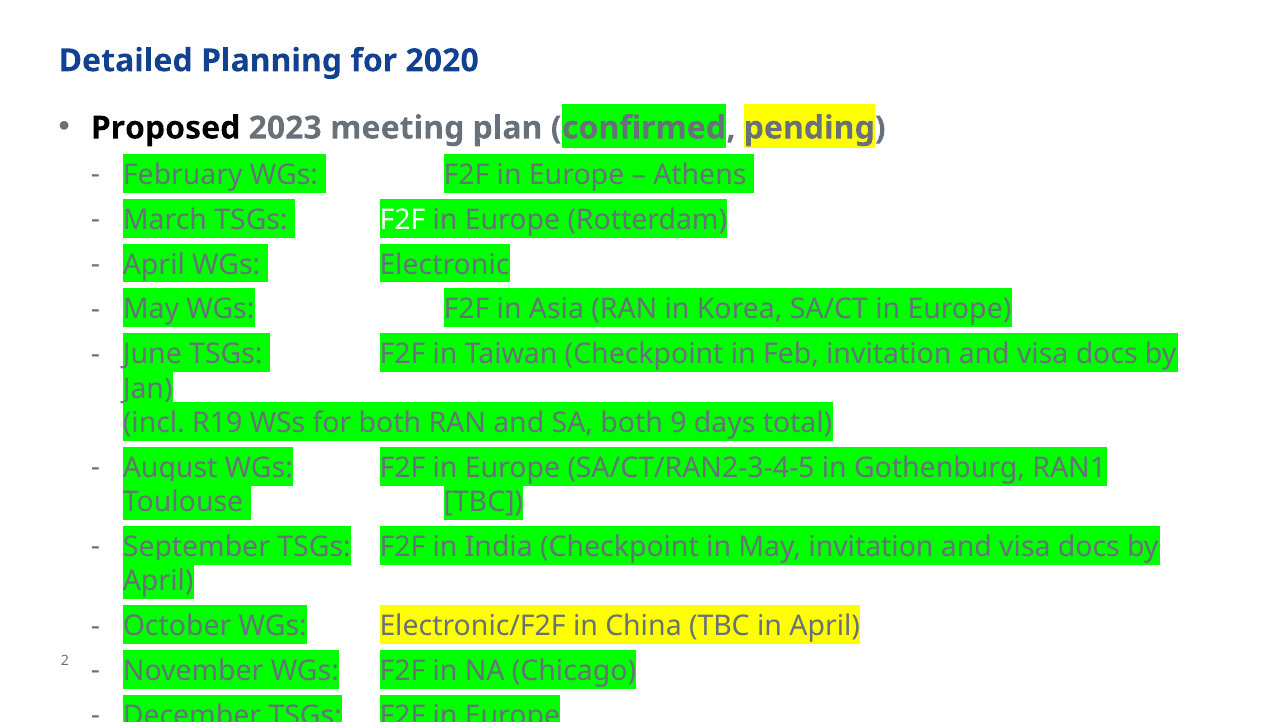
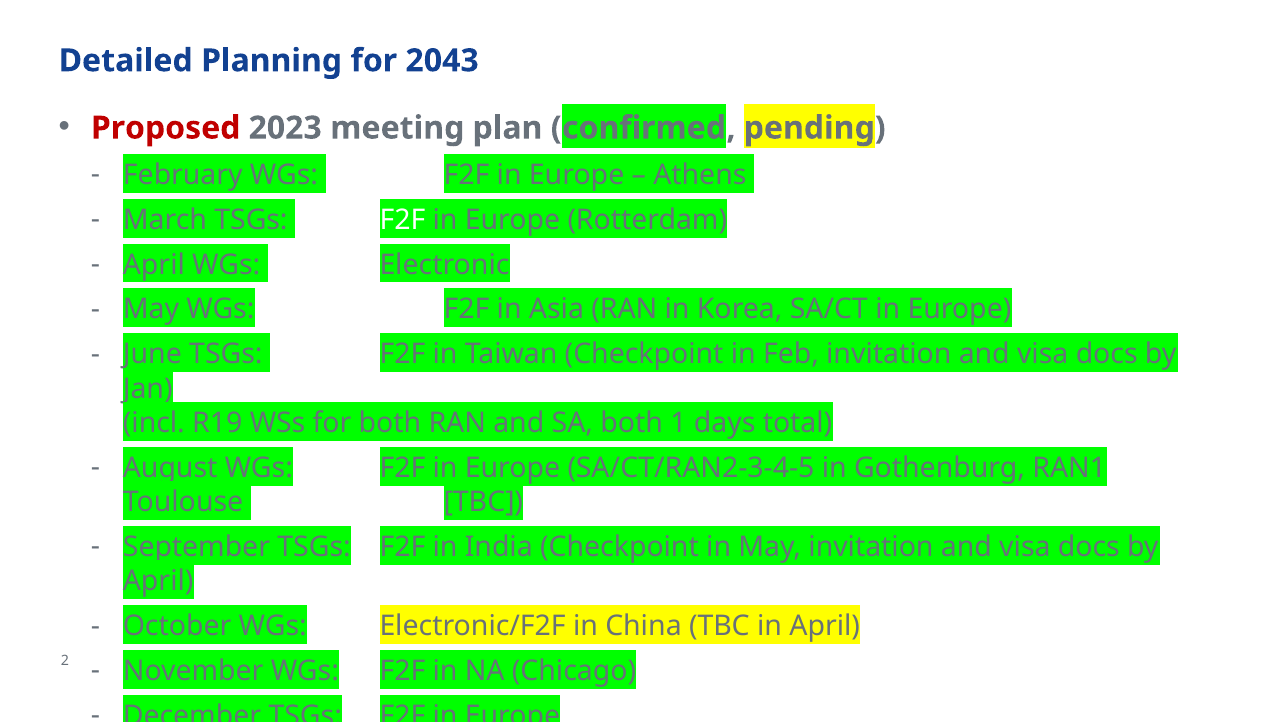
2020: 2020 -> 2043 (442, 61)
Proposed colour: black -> red (166, 128)
9: 9 -> 1 (678, 423)
